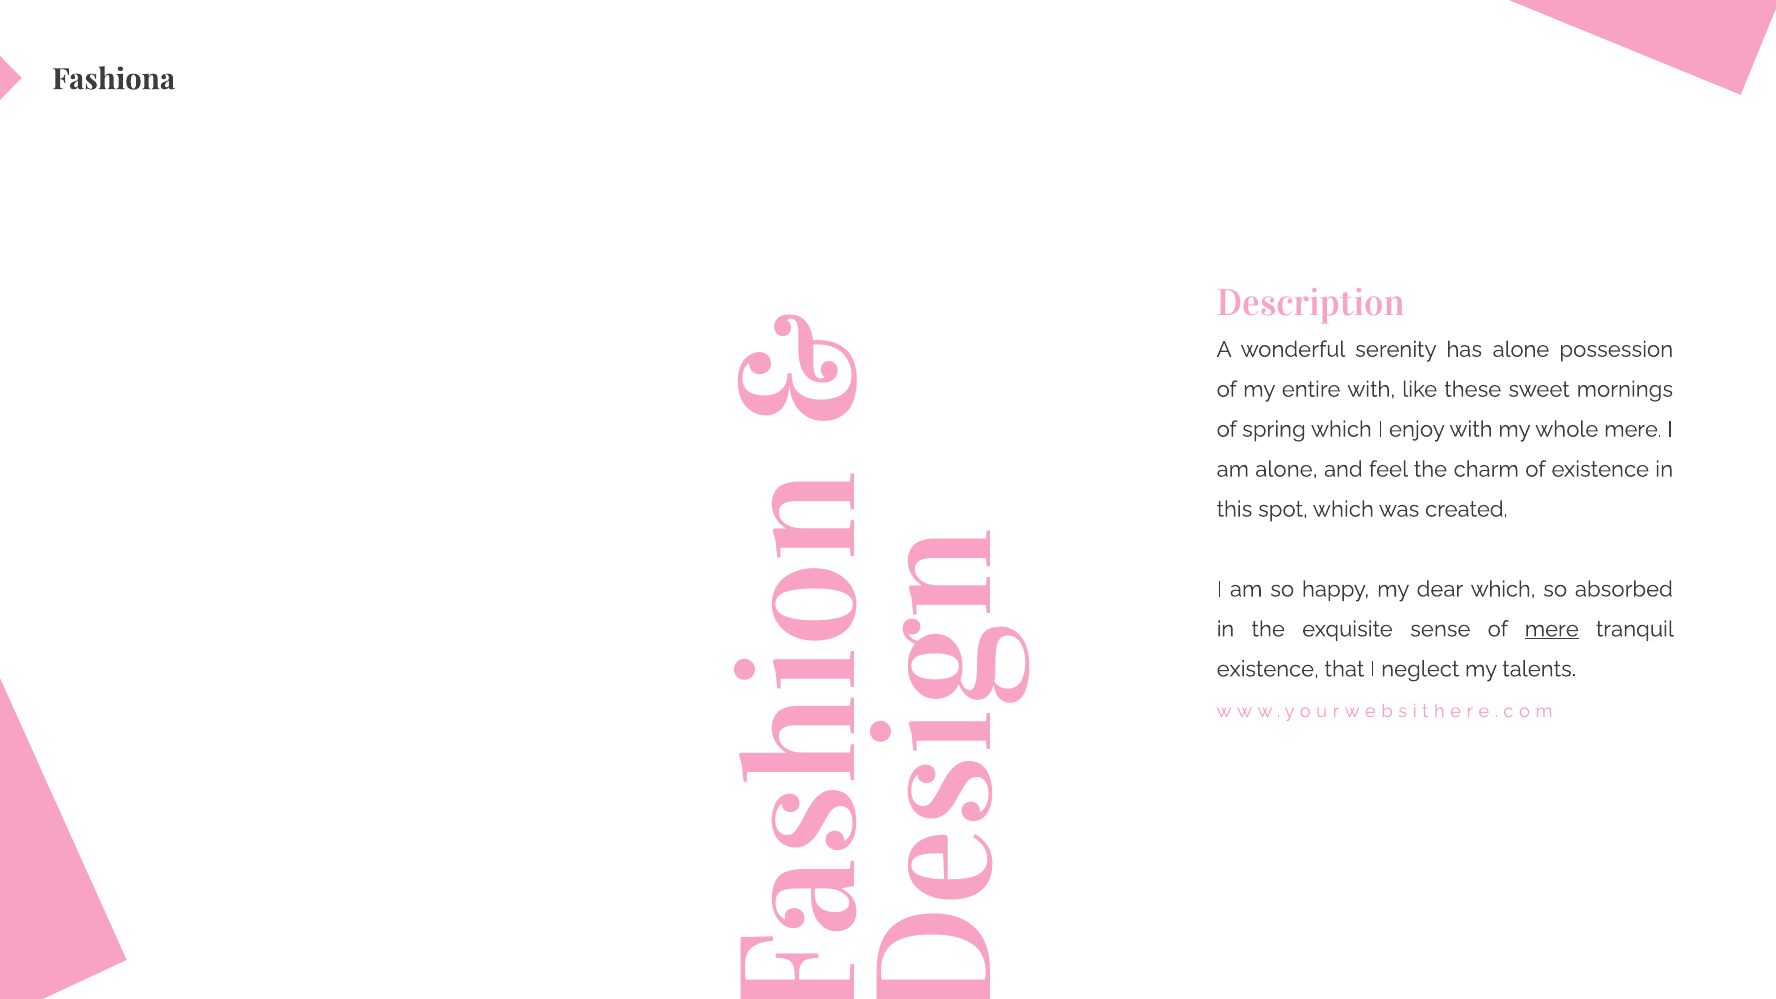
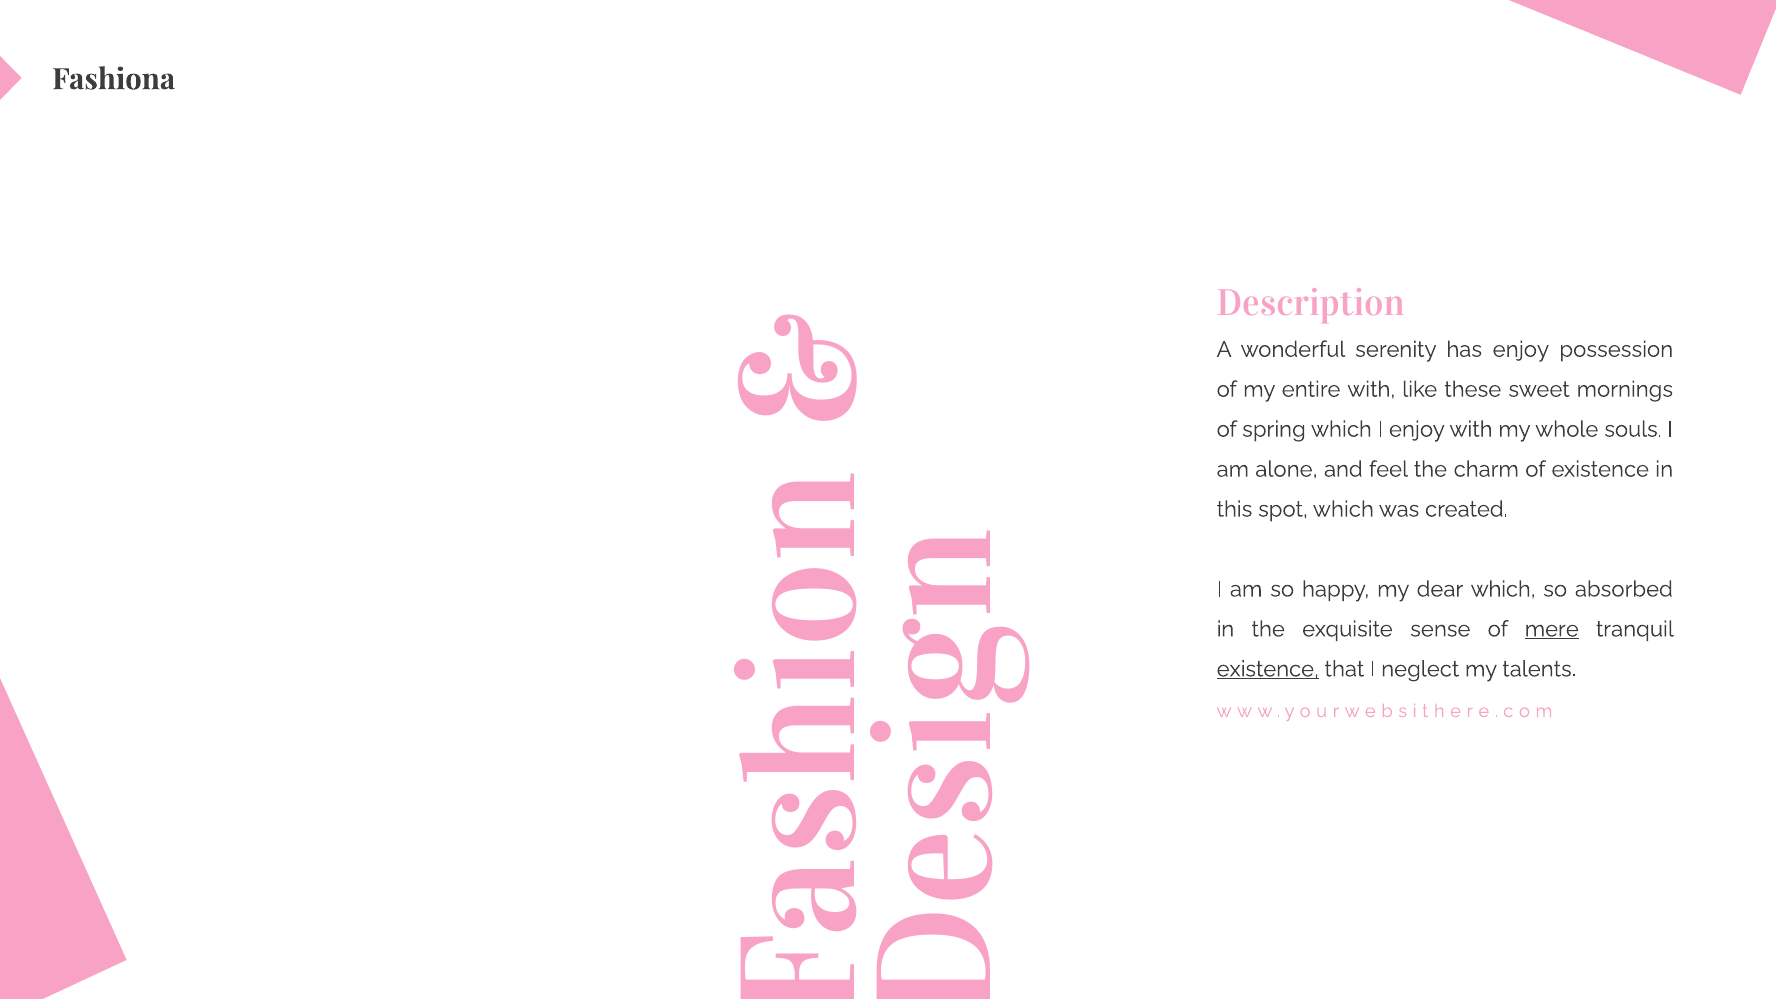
has alone: alone -> enjoy (1521, 349)
whole mere: mere -> souls (1633, 429)
existence underline: none -> present (1268, 669)
